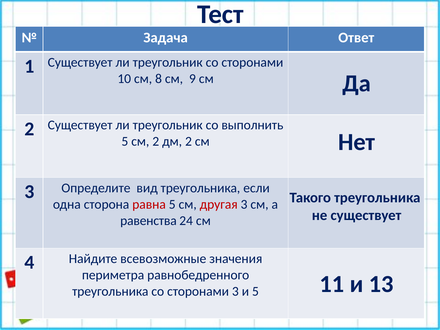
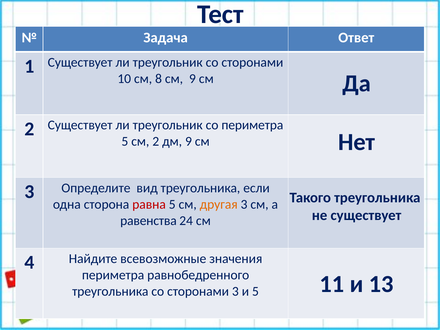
со выполнить: выполнить -> периметра (252, 125)
дм 2: 2 -> 9 (189, 142)
другая colour: red -> orange (219, 204)
